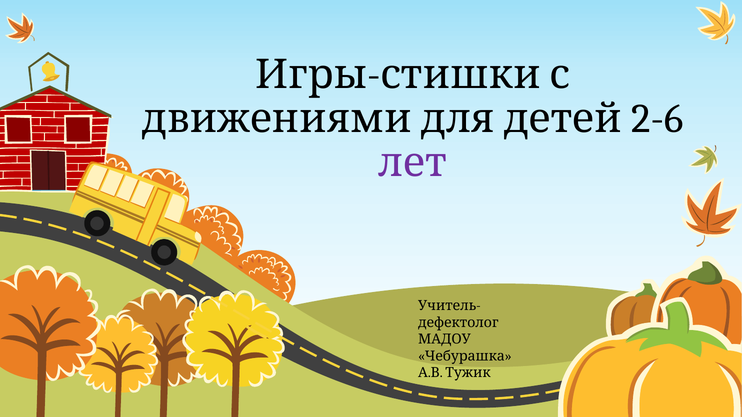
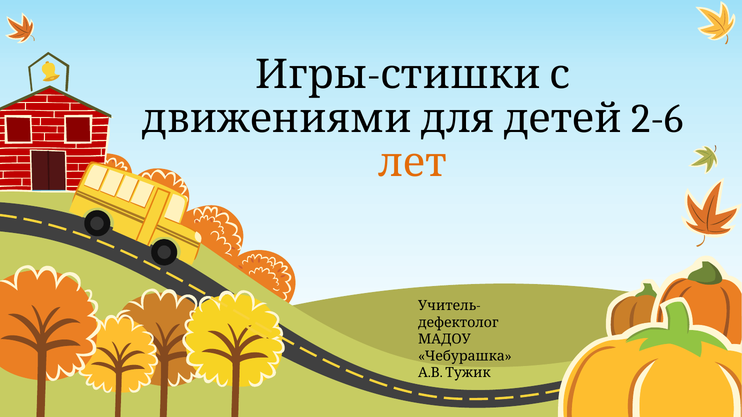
лет colour: purple -> orange (413, 163)
